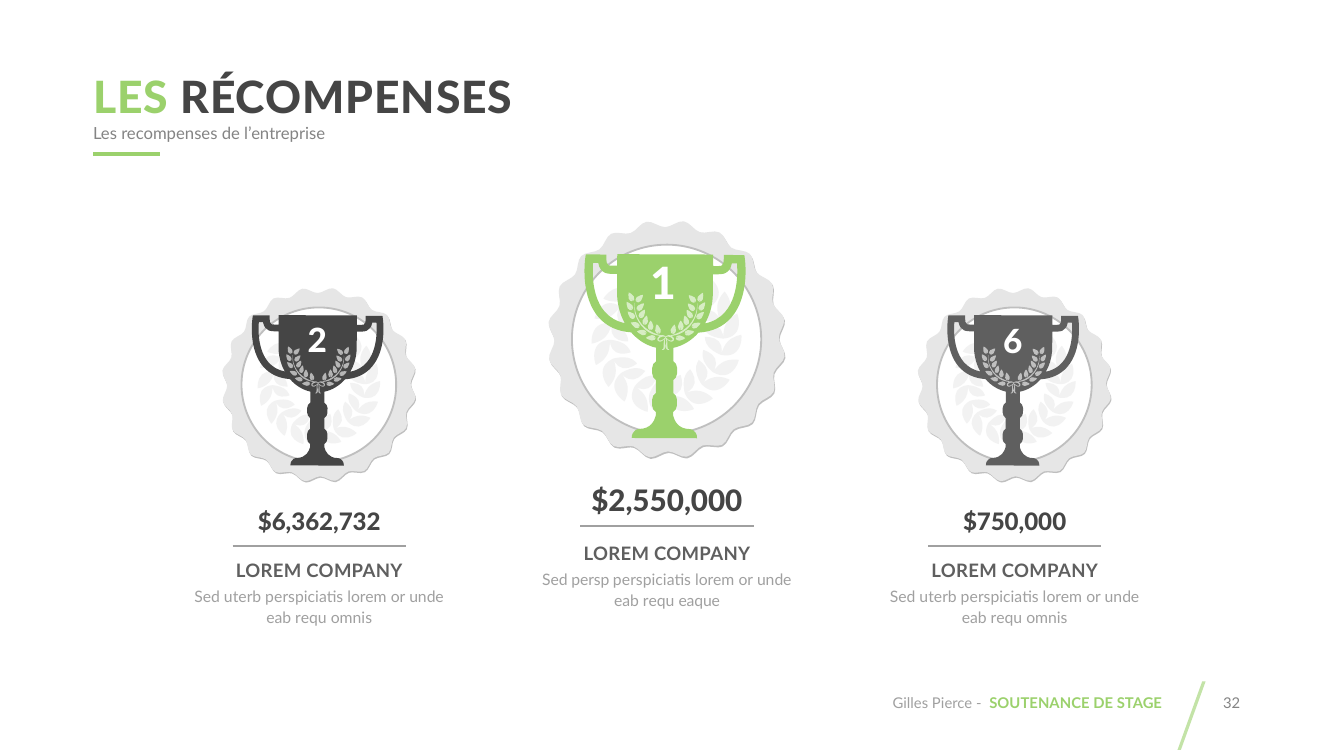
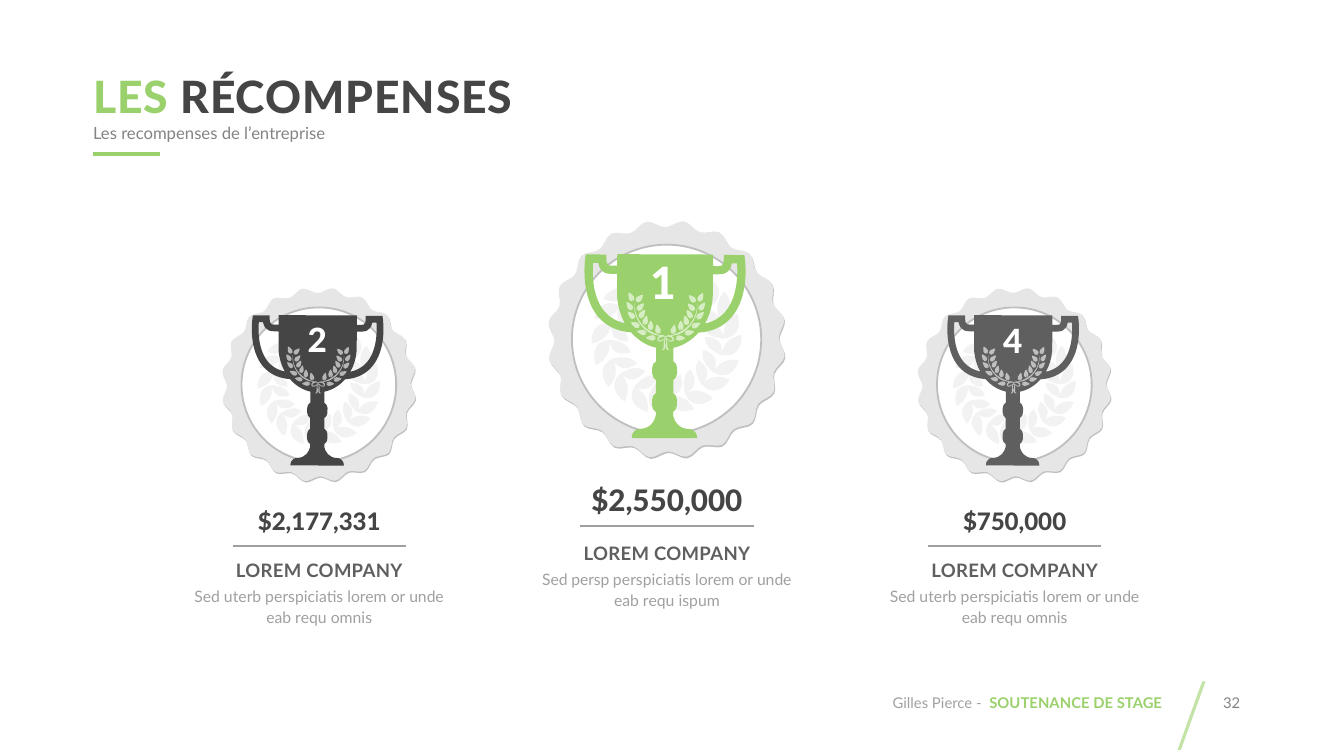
6: 6 -> 4 (1013, 343)
$6,362,732: $6,362,732 -> $2,177,331 (319, 523)
eaque: eaque -> ispum (699, 601)
